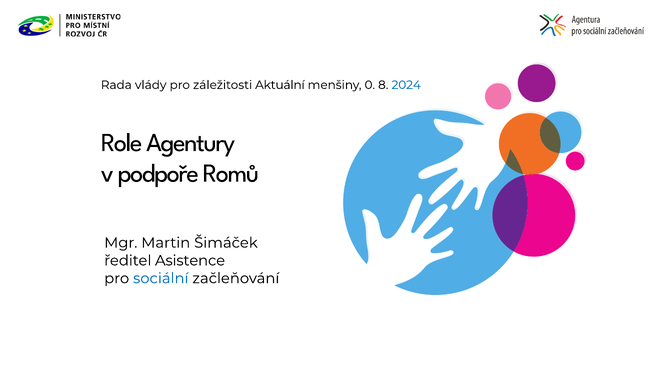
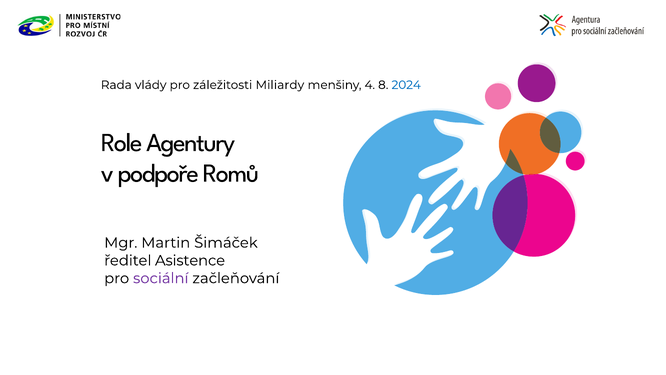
Aktuální: Aktuální -> Miliardy (280, 85)
0: 0 -> 4 (370, 85)
sociální colour: blue -> purple (161, 278)
